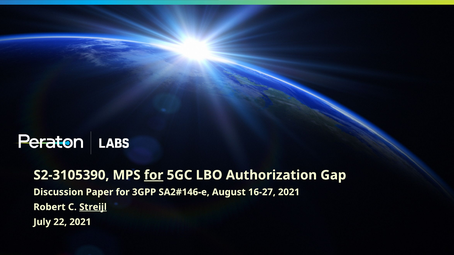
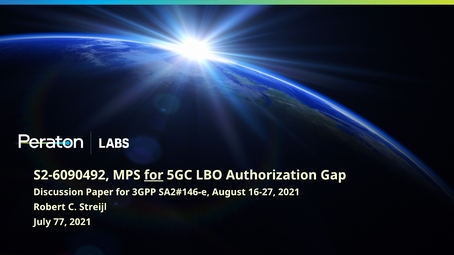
S2-3105390: S2-3105390 -> S2-6090492 (71, 175)
Streijl underline: present -> none (93, 207)
22: 22 -> 77 (60, 222)
